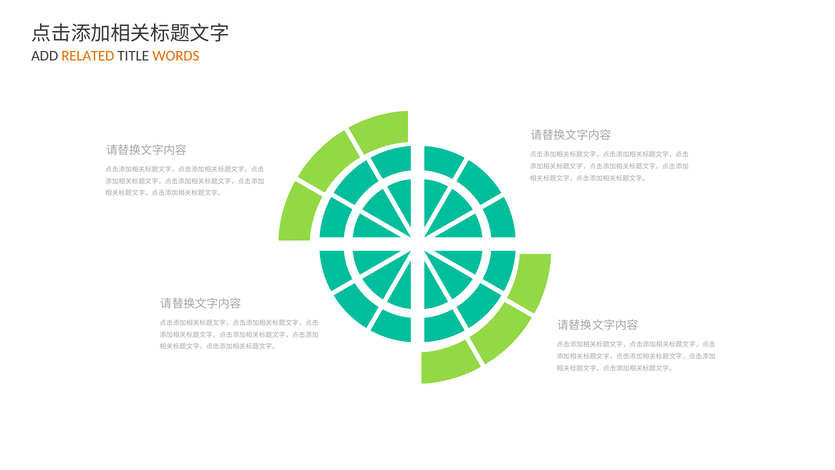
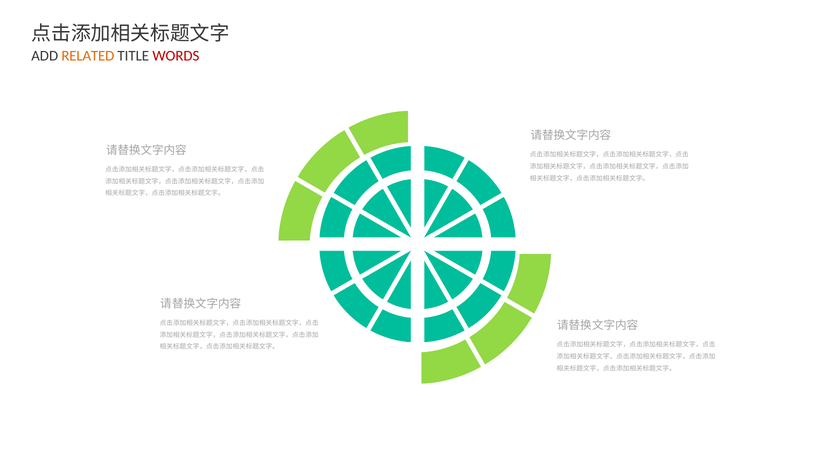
WORDS colour: orange -> red (176, 56)
